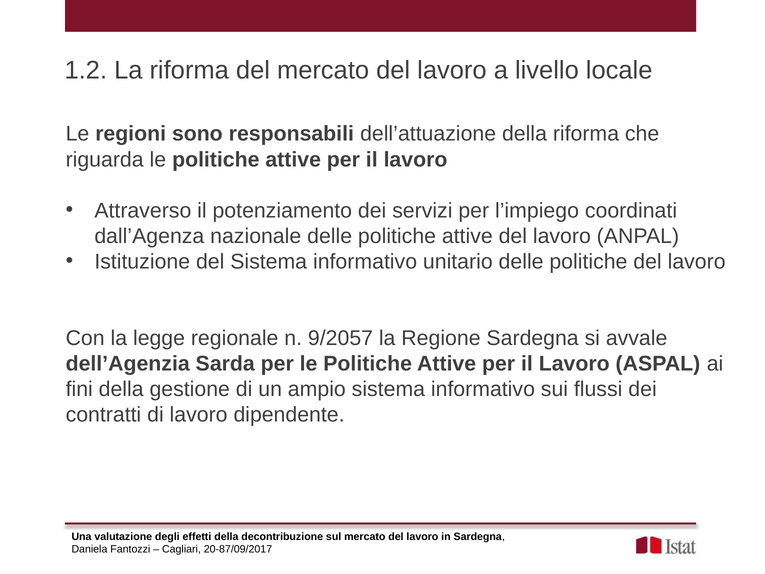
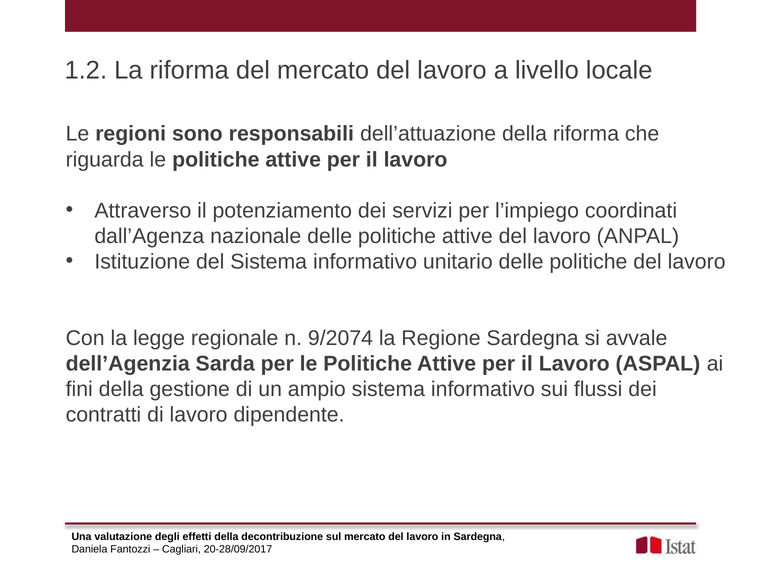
9/2057: 9/2057 -> 9/2074 (341, 338)
20-87/09/2017: 20-87/09/2017 -> 20-28/09/2017 (238, 549)
